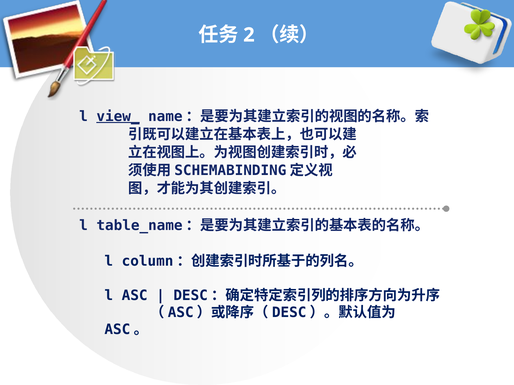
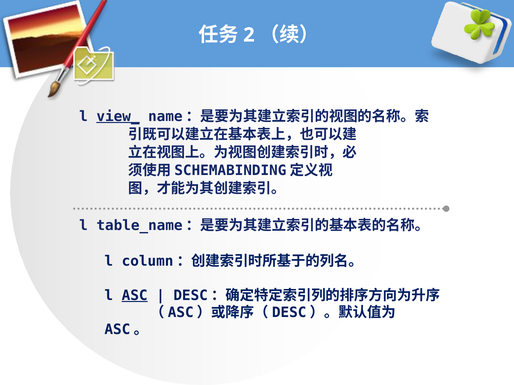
ASC underline: none -> present (135, 296)
